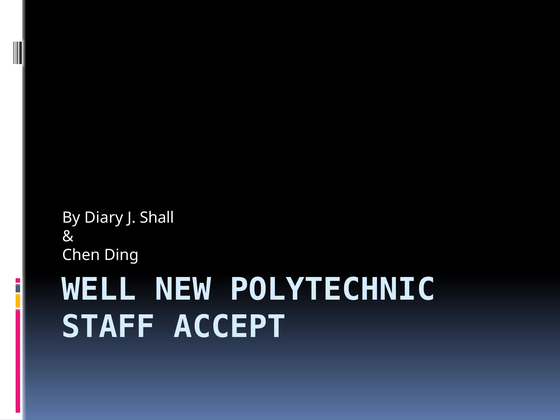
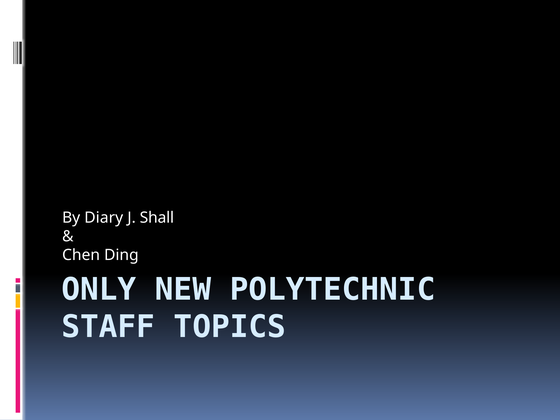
WELL: WELL -> ONLY (99, 290)
ACCEPT: ACCEPT -> TOPICS (230, 327)
